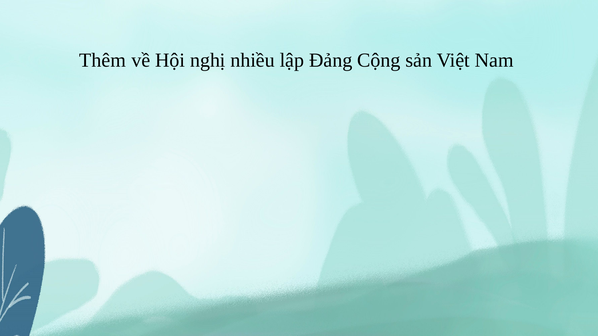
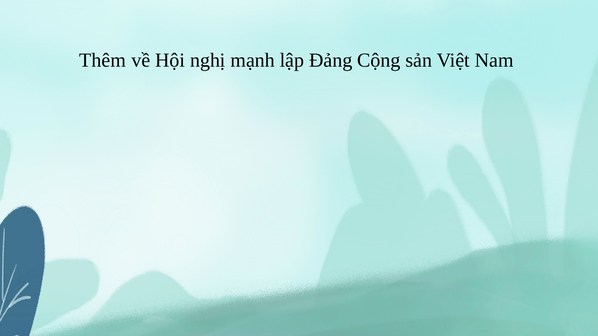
nhiều: nhiều -> mạnh (253, 60)
